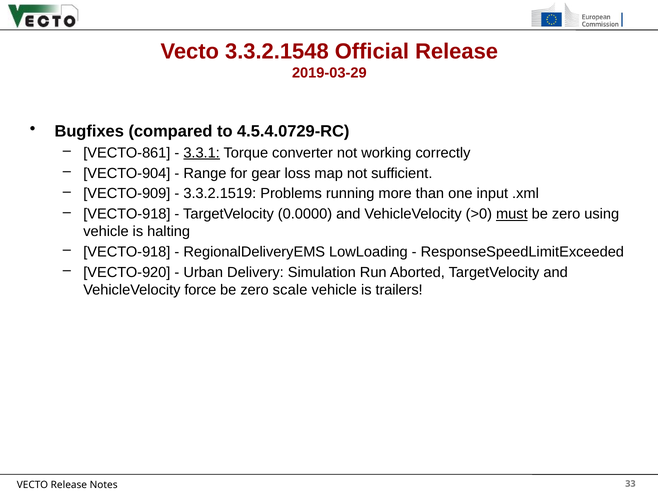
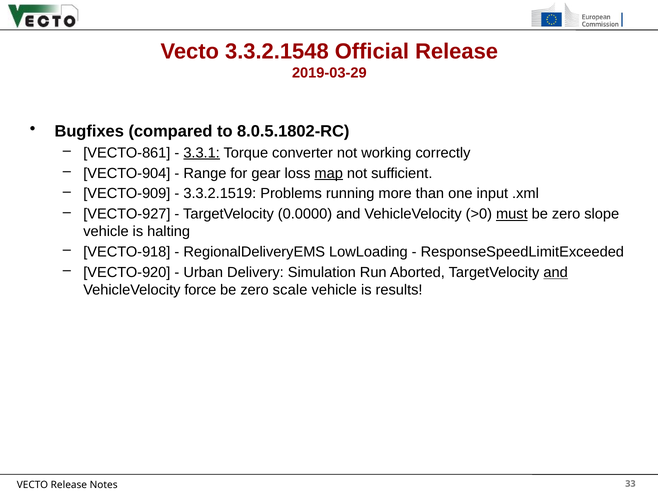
4.5.4.0729-RC: 4.5.4.0729-RC -> 8.0.5.1802-RC (293, 132)
map underline: none -> present (329, 173)
VECTO-918: VECTO-918 -> VECTO-927 (127, 214)
using: using -> slope (602, 214)
and underline: none -> present (556, 273)
trailers: trailers -> results (399, 290)
